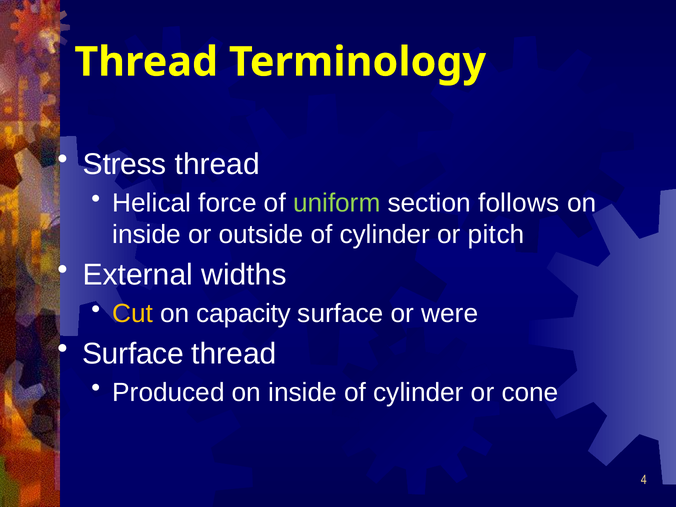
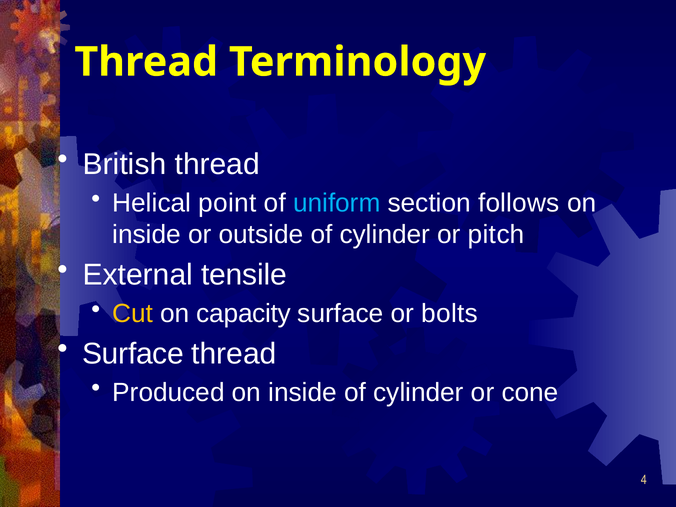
Stress: Stress -> British (125, 164)
force: force -> point (227, 203)
uniform colour: light green -> light blue (337, 203)
widths: widths -> tensile (244, 275)
were: were -> bolts (450, 314)
